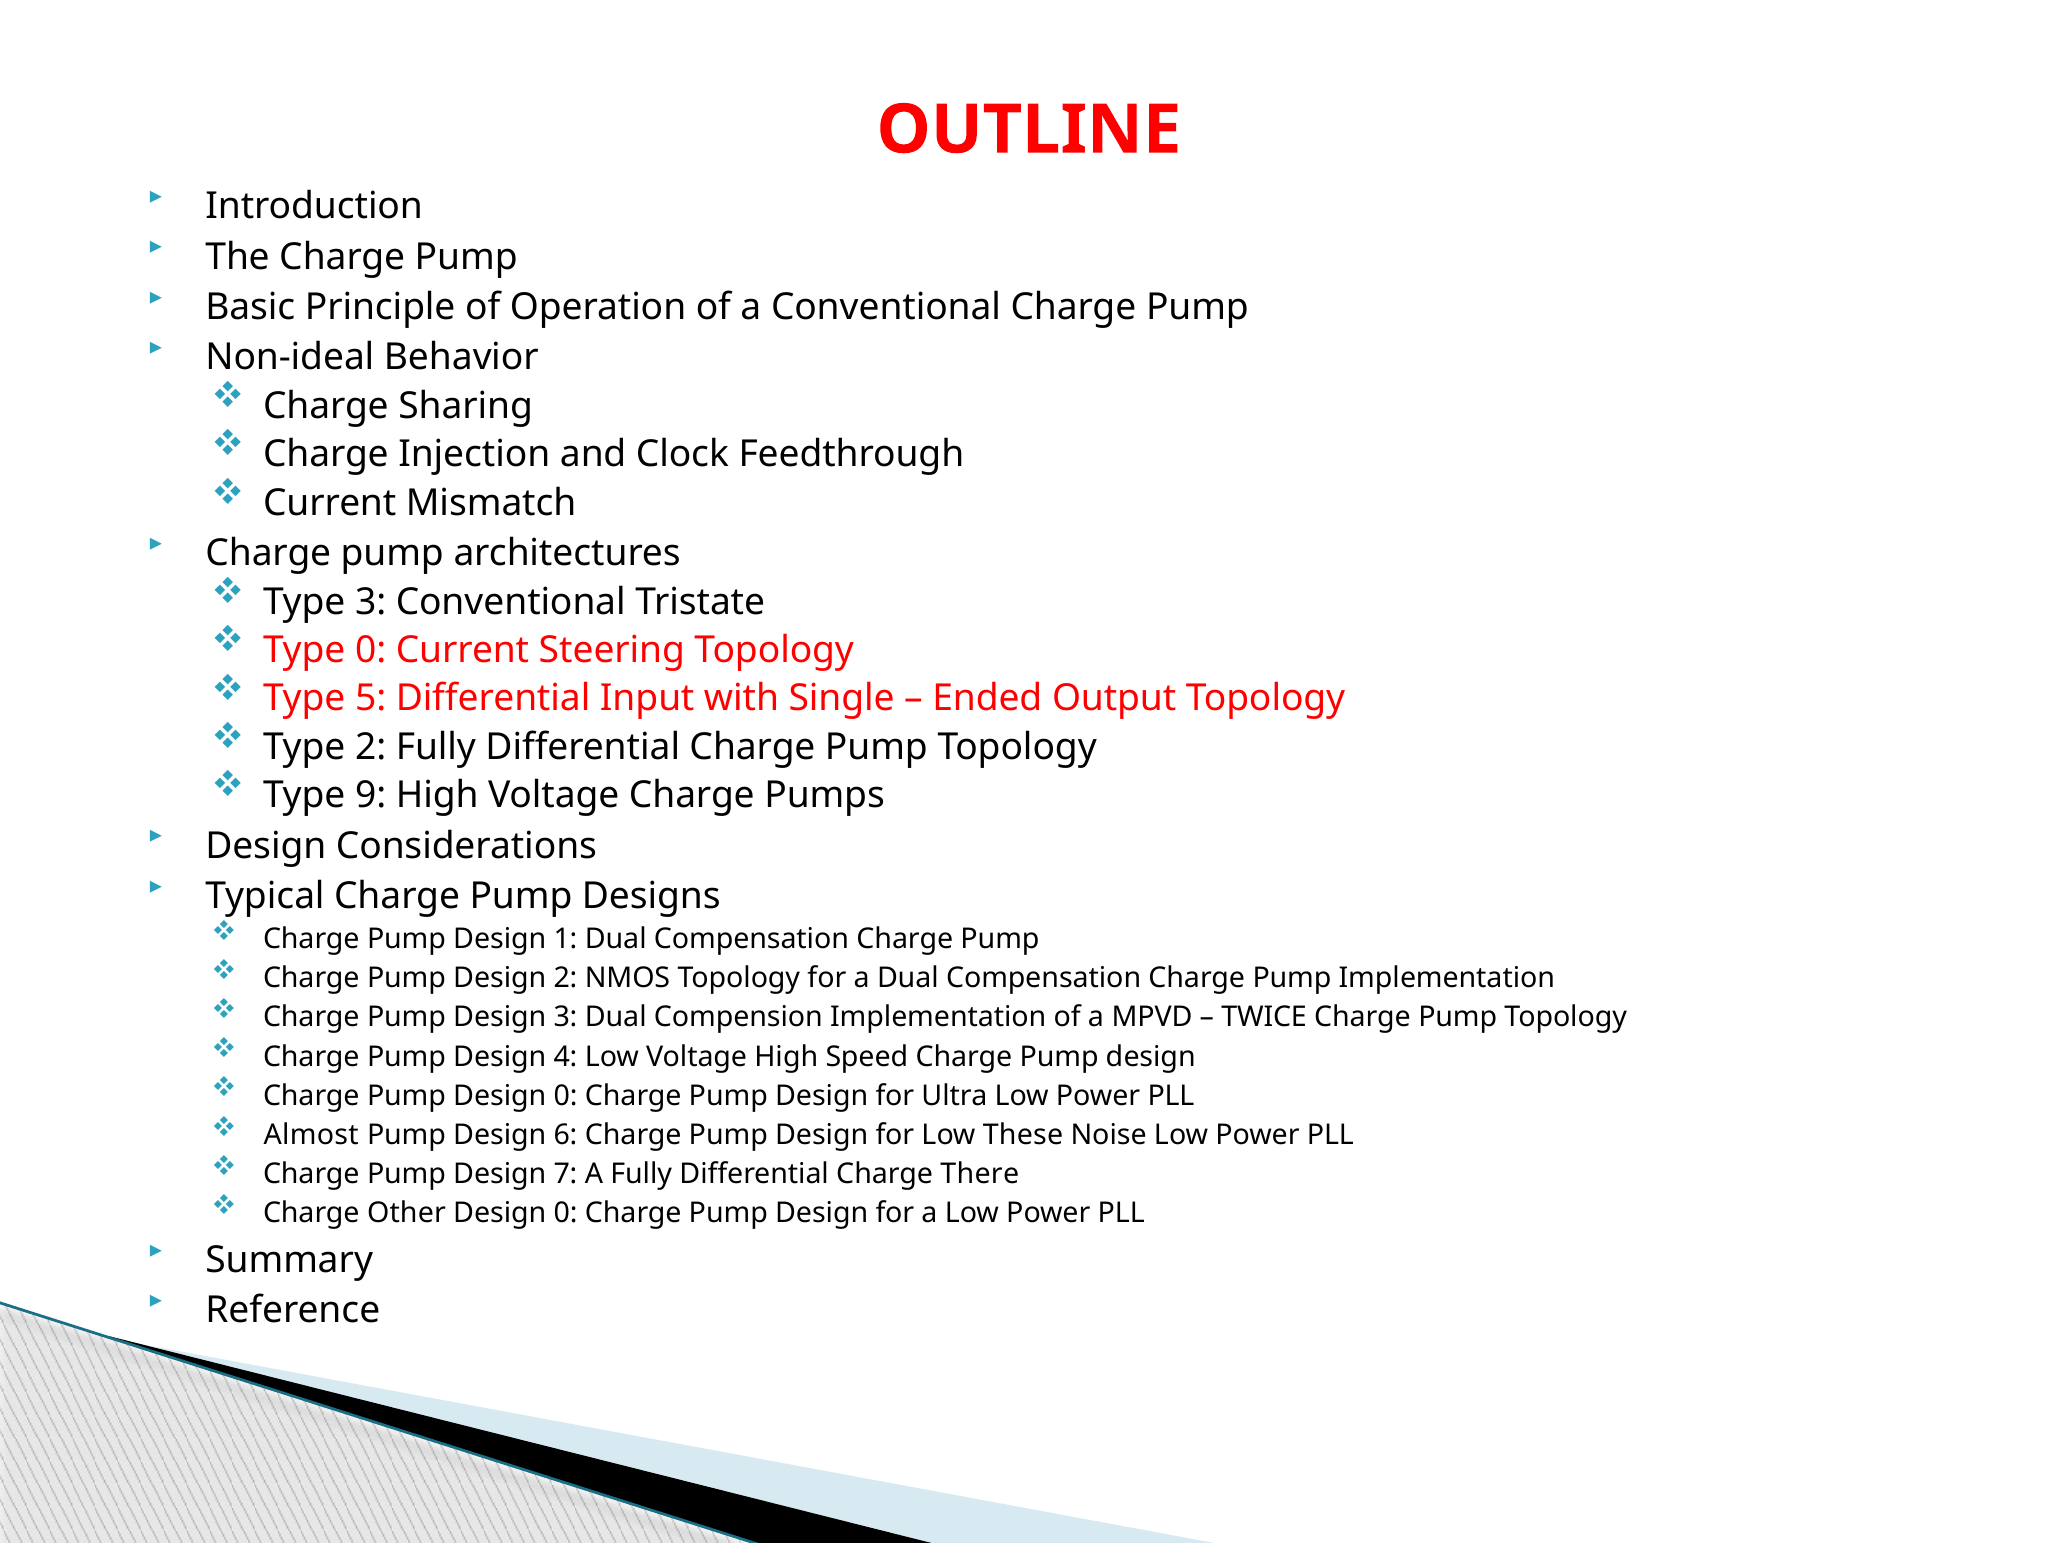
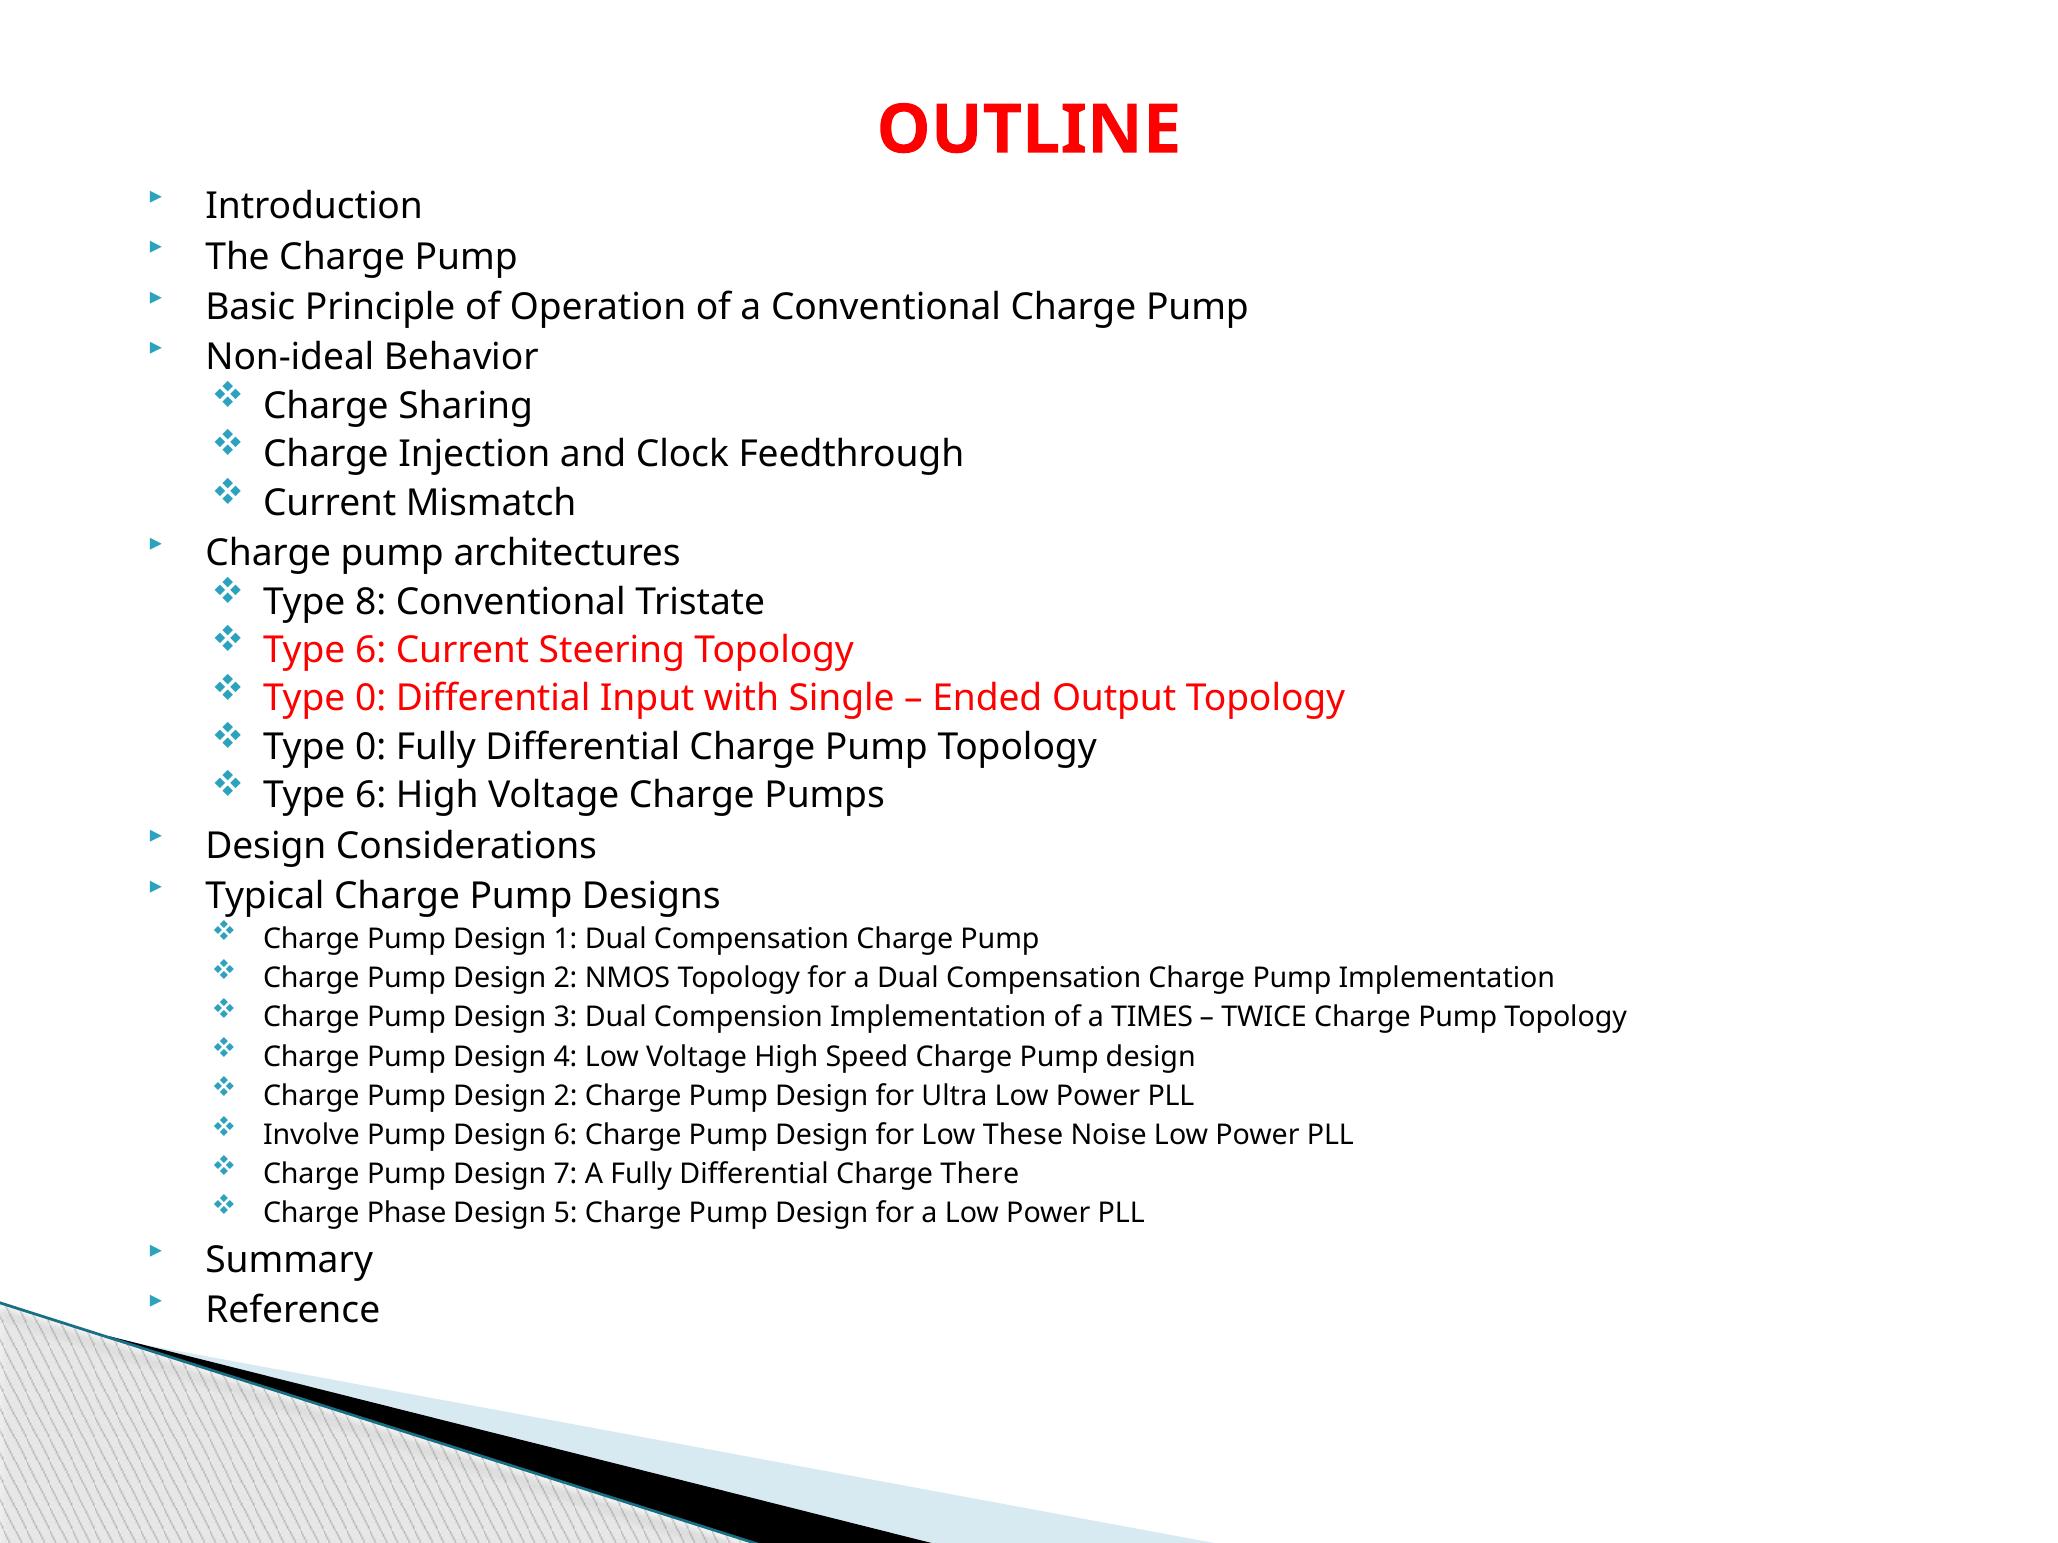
Type 3: 3 -> 8 (371, 602)
0: 0 -> 6 (371, 650)
5: 5 -> 0 (371, 699)
2: 2 -> 0 (371, 747)
9: 9 -> 6 (371, 796)
MPVD: MPVD -> TIMES (1152, 1018)
0: 0 -> 2 (566, 1096)
Almost: Almost -> Involve (311, 1135)
Other: Other -> Phase (407, 1214)
0: 0 -> 5 (566, 1214)
